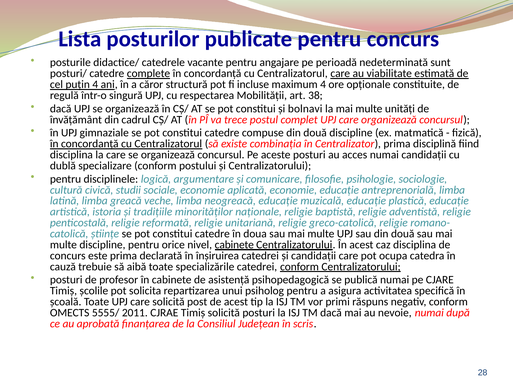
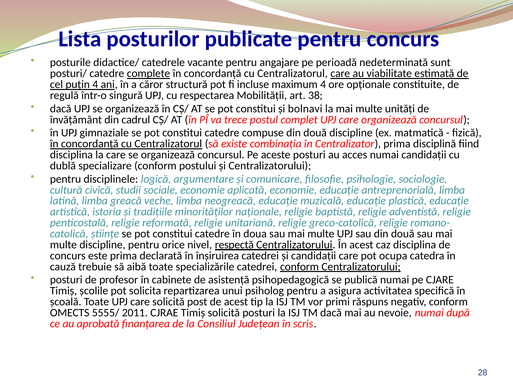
nivel cabinete: cabinete -> respectă (234, 245)
